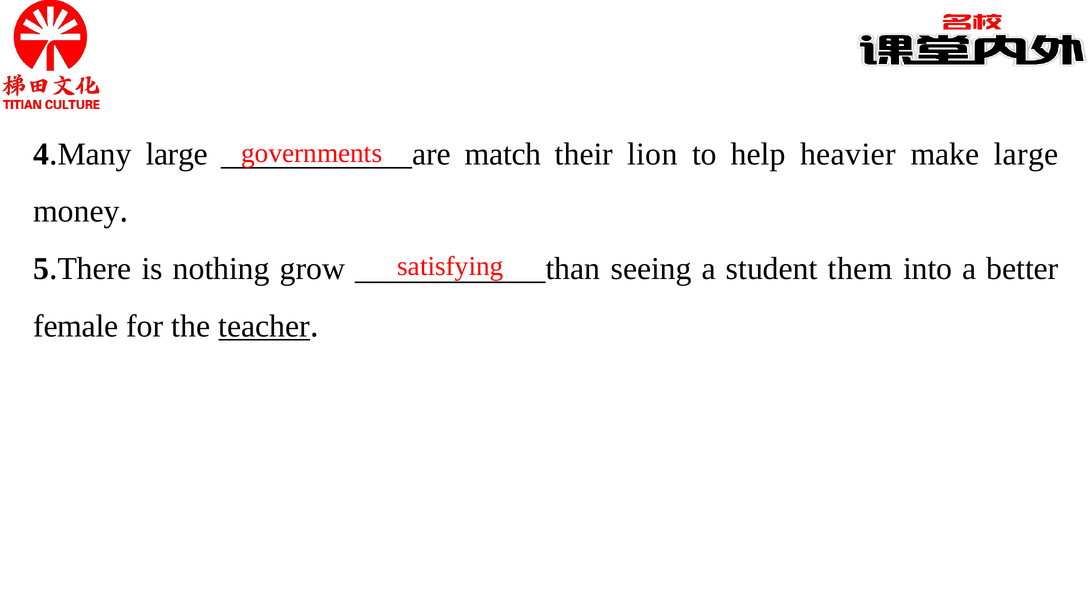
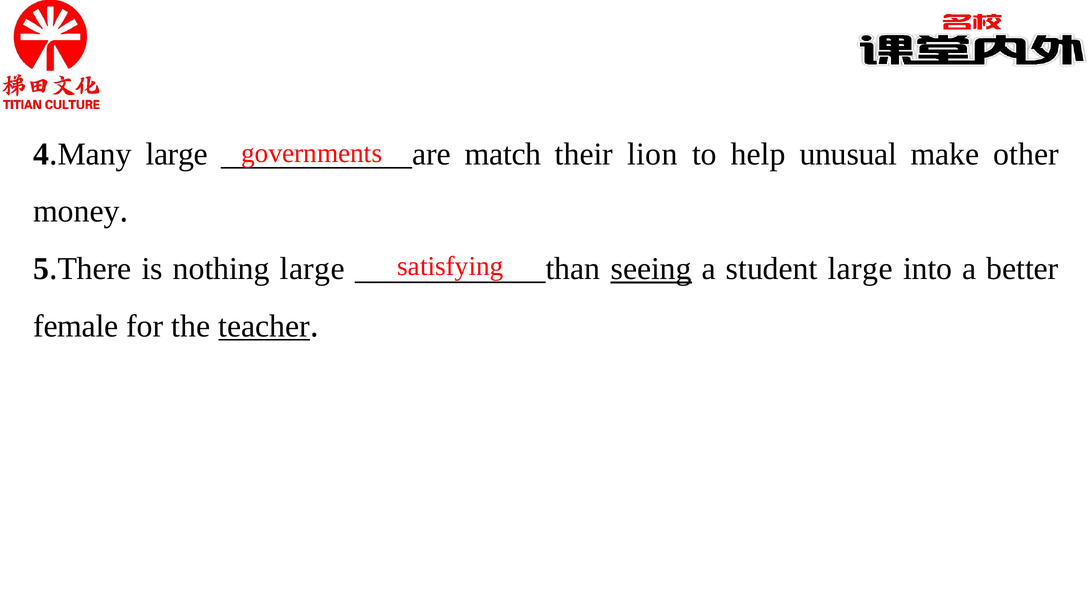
heavier: heavier -> unusual (848, 154)
make large: large -> other (1026, 154)
nothing grow: grow -> large (312, 269)
seeing underline: none -> present (651, 269)
student them: them -> large (860, 269)
